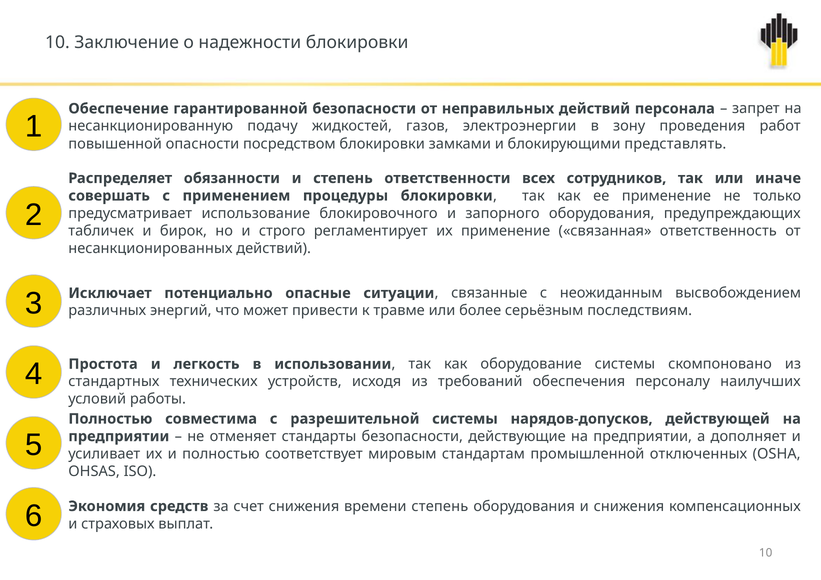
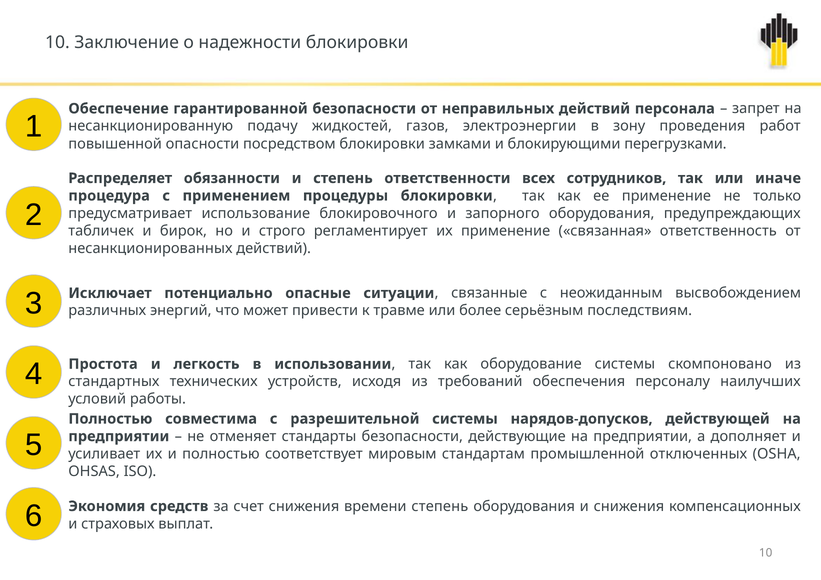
представлять: представлять -> перегрузками (675, 144)
совершать: совершать -> процедура (109, 196)
